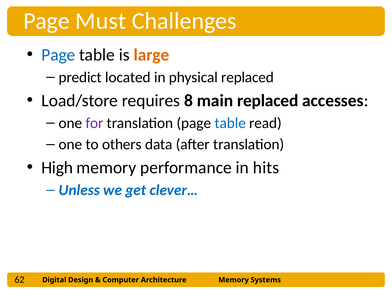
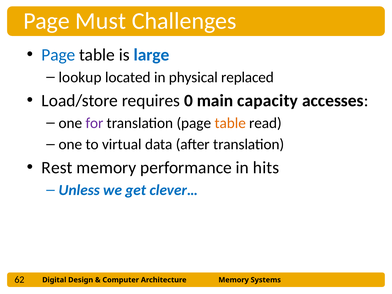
large colour: orange -> blue (152, 55)
predict: predict -> lookup (80, 77)
8: 8 -> 0 (188, 101)
main replaced: replaced -> capacity (268, 101)
table colour: blue -> orange (230, 123)
others: others -> virtual (122, 144)
High: High -> Rest (57, 168)
